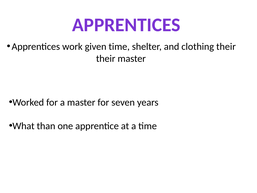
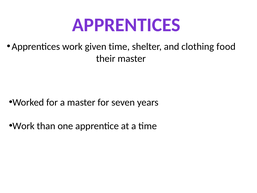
clothing their: their -> food (226, 47)
What: What -> Work (23, 126)
